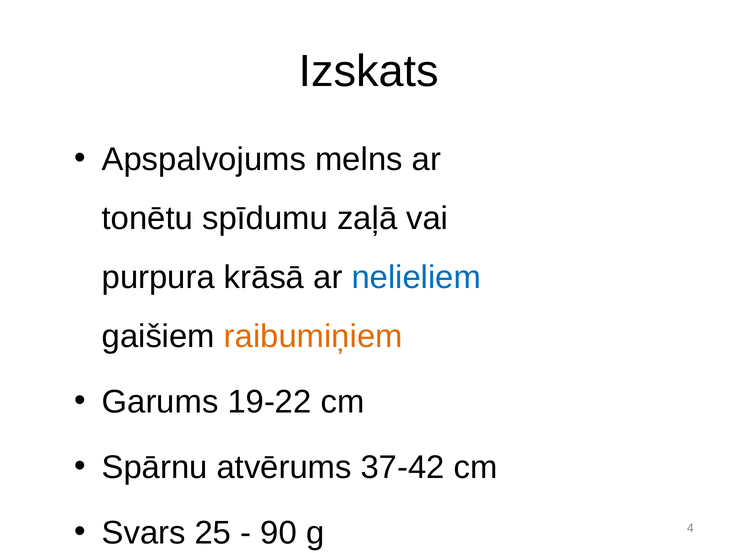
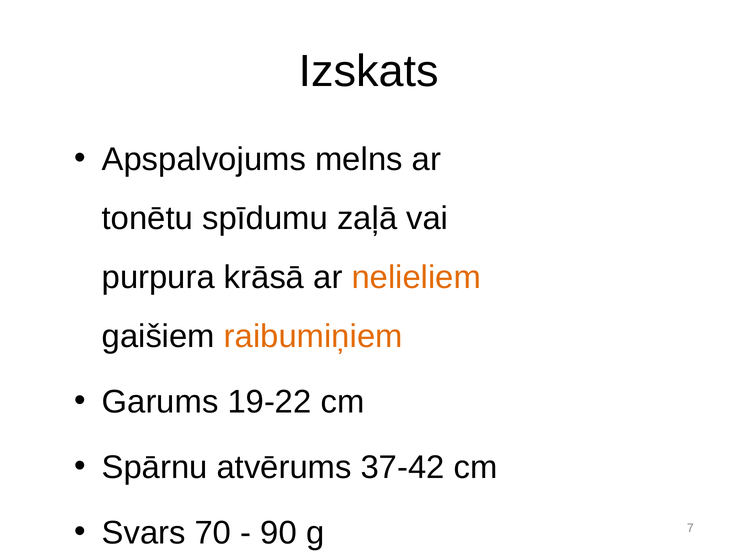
nelieliem colour: blue -> orange (416, 277)
25: 25 -> 70 (213, 533)
4: 4 -> 7 (690, 529)
